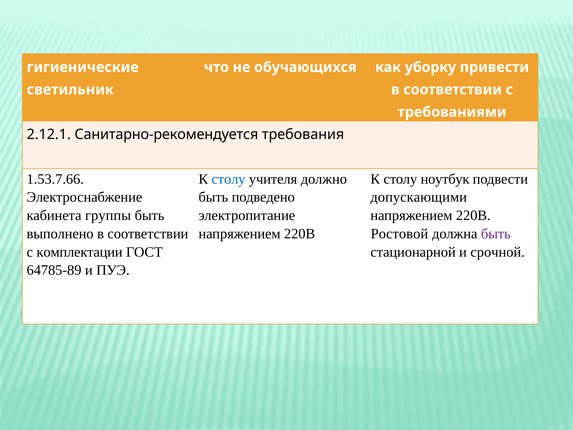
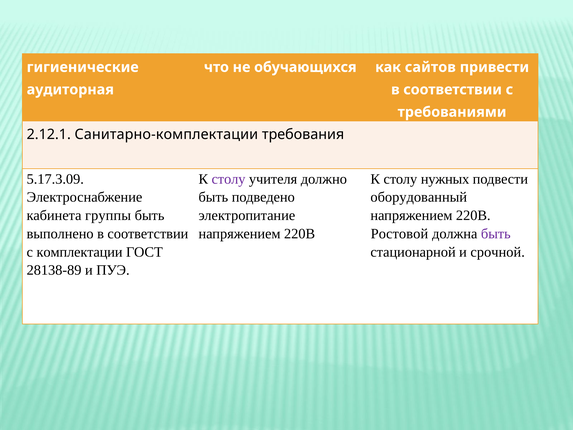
уборку: уборку -> сайтов (430, 67)
светильник: светильник -> аудиторная (70, 90)
Санитарно-рекомендуется: Санитарно-рекомендуется -> Санитарно-комплектации (166, 134)
1.53.7.66: 1.53.7.66 -> 5.17.3.09 (55, 179)
столу colour: blue -> purple (229, 179)
ноутбук: ноутбук -> нужных (445, 179)
допускающими: допускающими -> оборудованный (419, 197)
64785-89: 64785-89 -> 28138-89 (54, 270)
